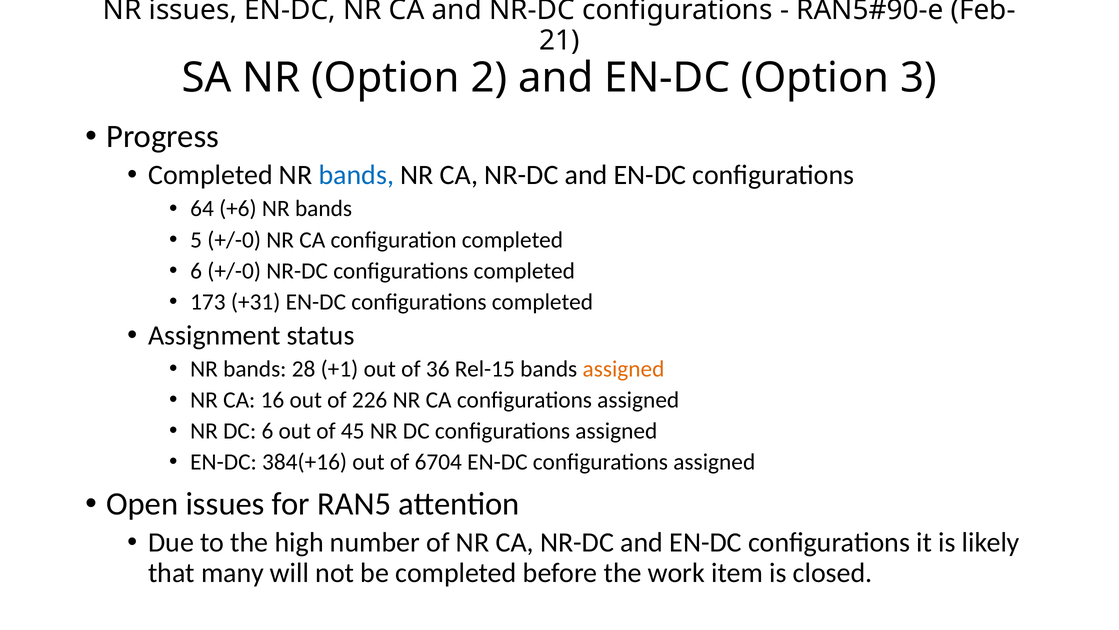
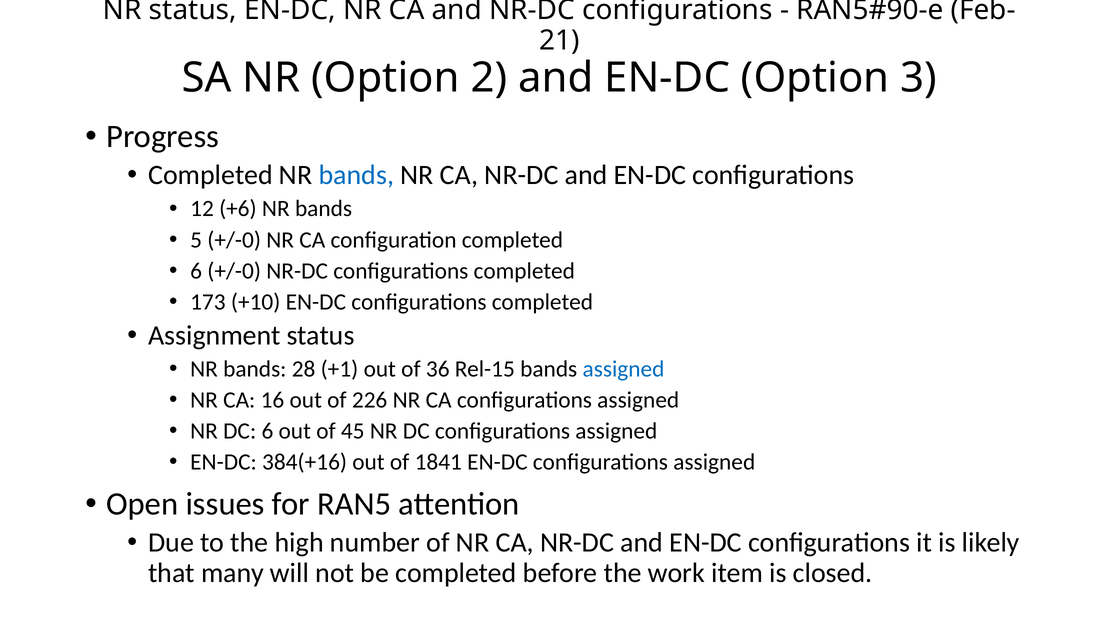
NR issues: issues -> status (193, 10)
64: 64 -> 12 (202, 209)
+31: +31 -> +10 (256, 302)
assigned colour: orange -> blue (624, 369)
6704: 6704 -> 1841 (438, 462)
